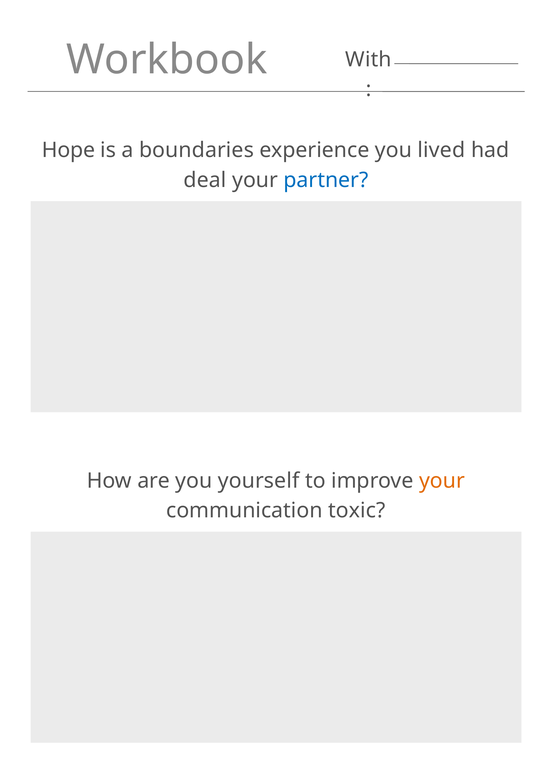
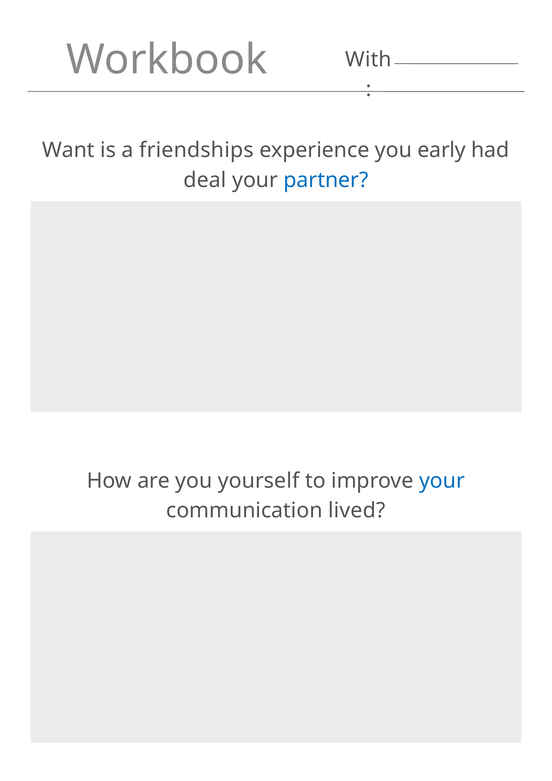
Hope: Hope -> Want (68, 150)
boundaries: boundaries -> friendships (196, 150)
lived: lived -> early (442, 150)
your colour: orange -> blue (442, 481)
toxic: toxic -> lived (357, 511)
